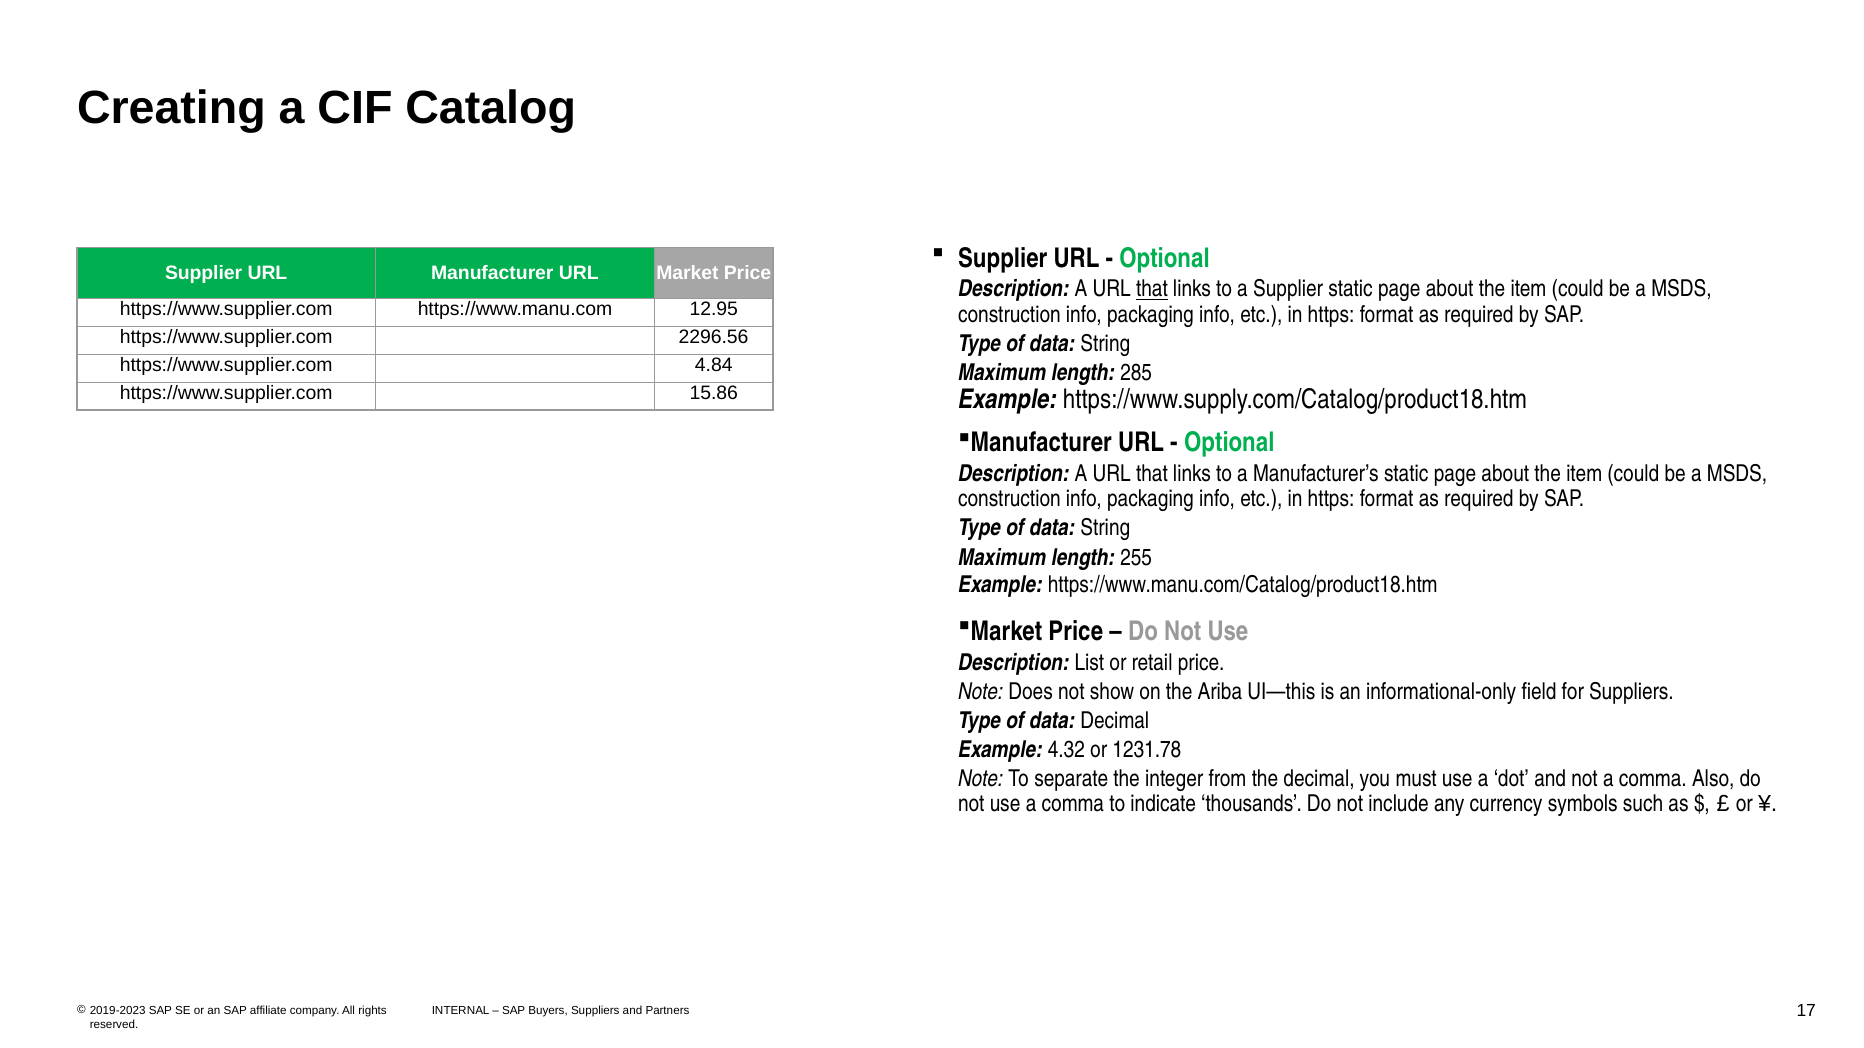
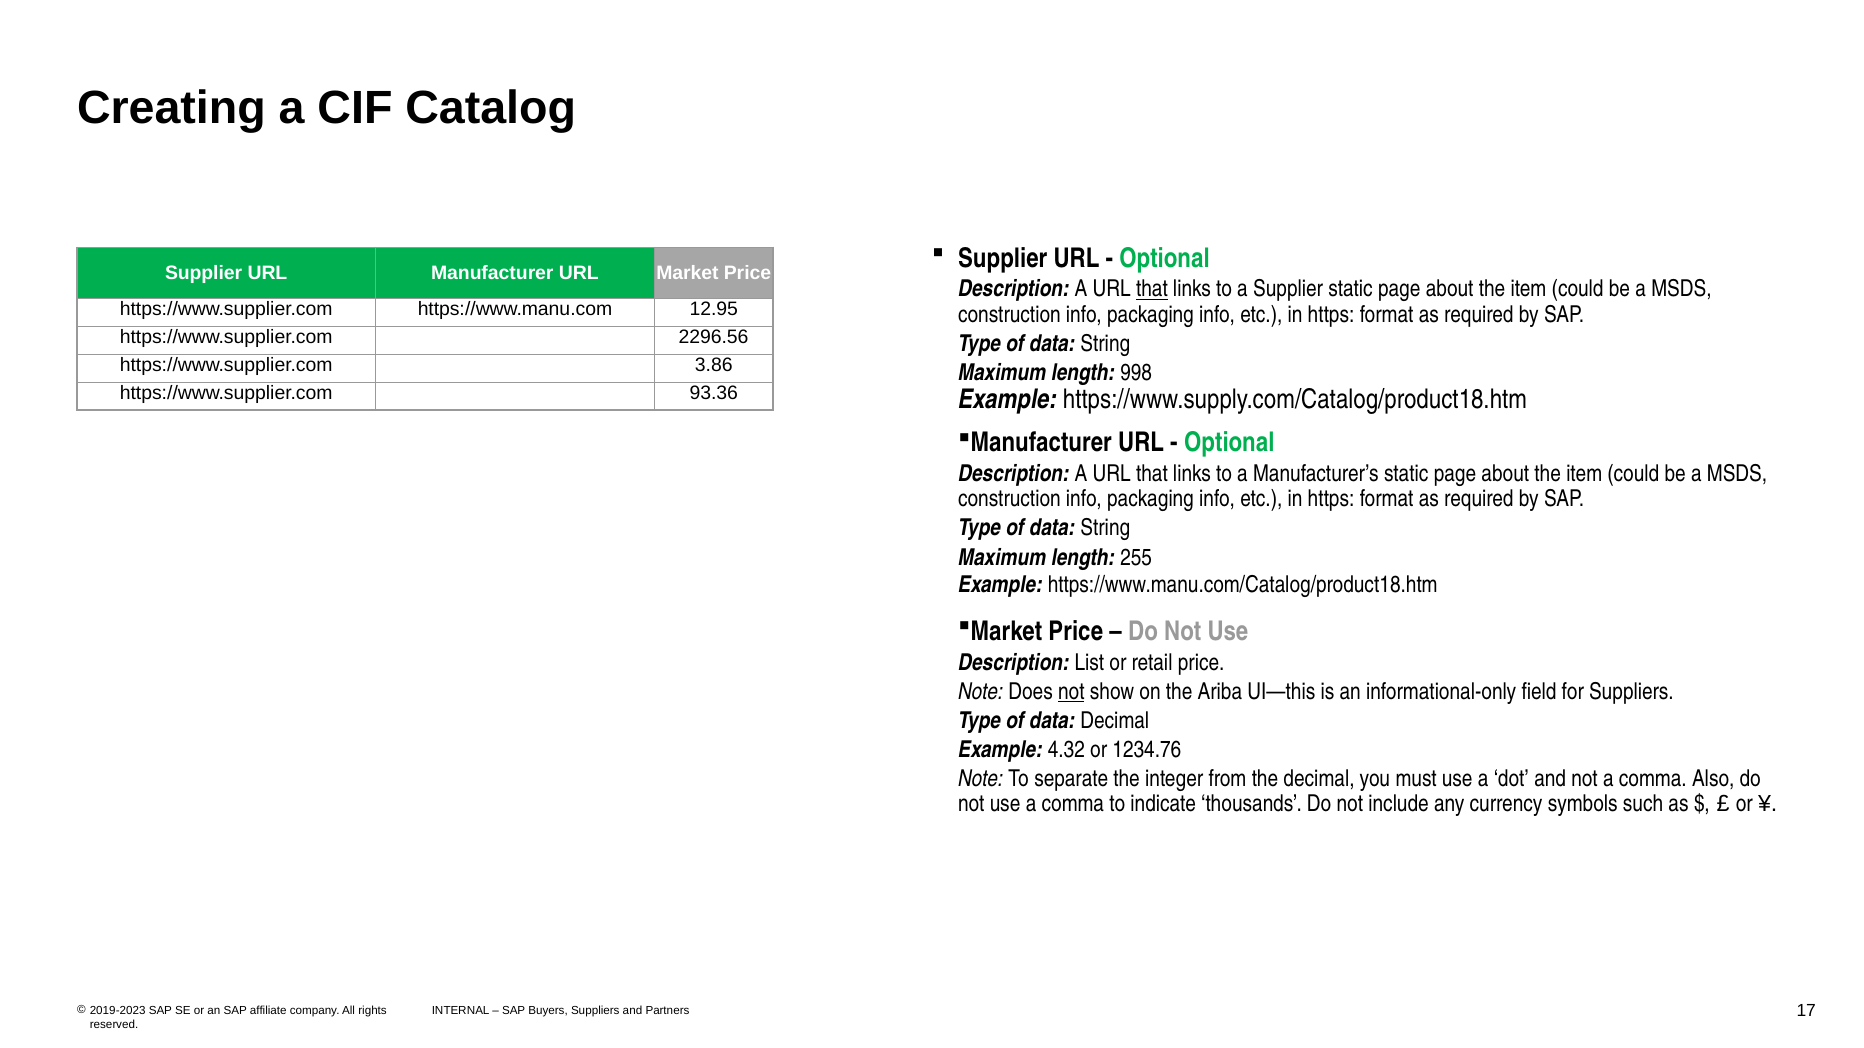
4.84: 4.84 -> 3.86 (714, 365)
285: 285 -> 998 (1136, 373)
15.86: 15.86 -> 93.36 (714, 393)
not underline: none -> present (1071, 692)
1231.78: 1231.78 -> 1234.76 (1147, 750)
